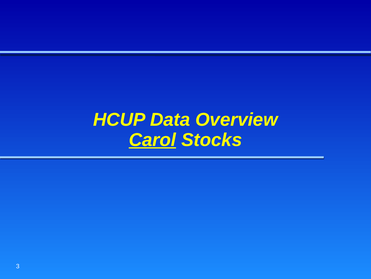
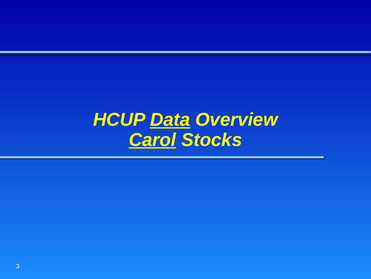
Data underline: none -> present (170, 120)
